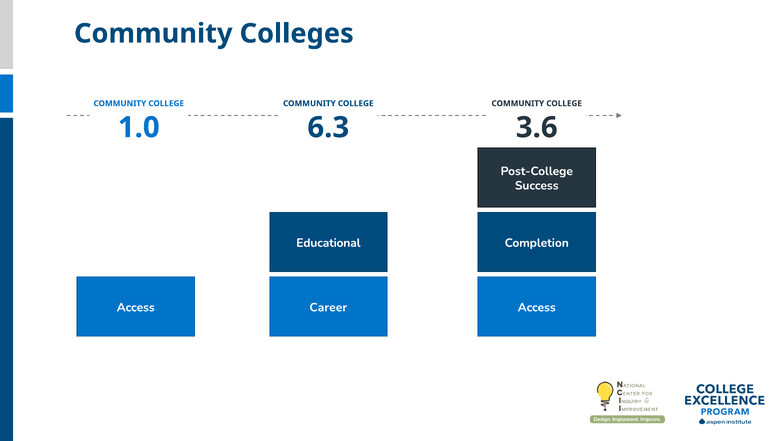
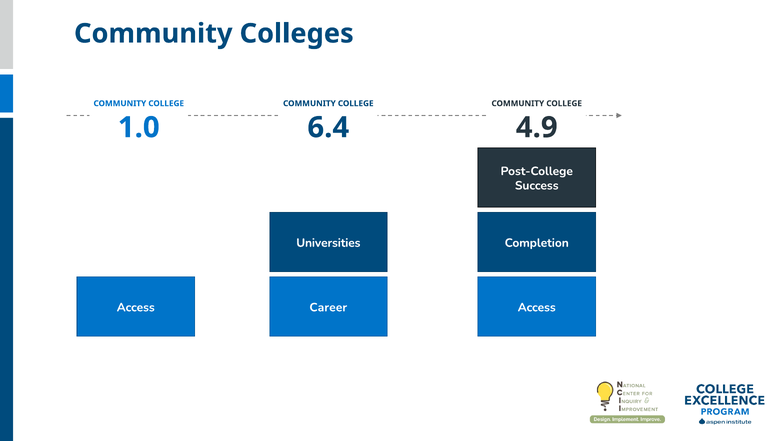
6.3: 6.3 -> 6.4 (328, 127)
3.6: 3.6 -> 4.9 (537, 127)
Educational: Educational -> Universities (328, 243)
